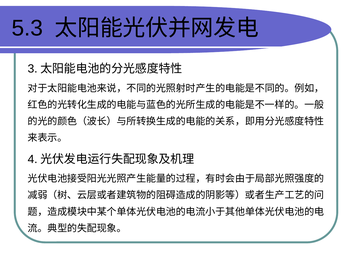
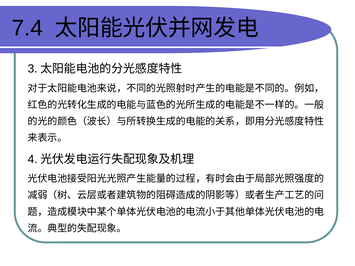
5.3: 5.3 -> 7.4 (27, 28)
